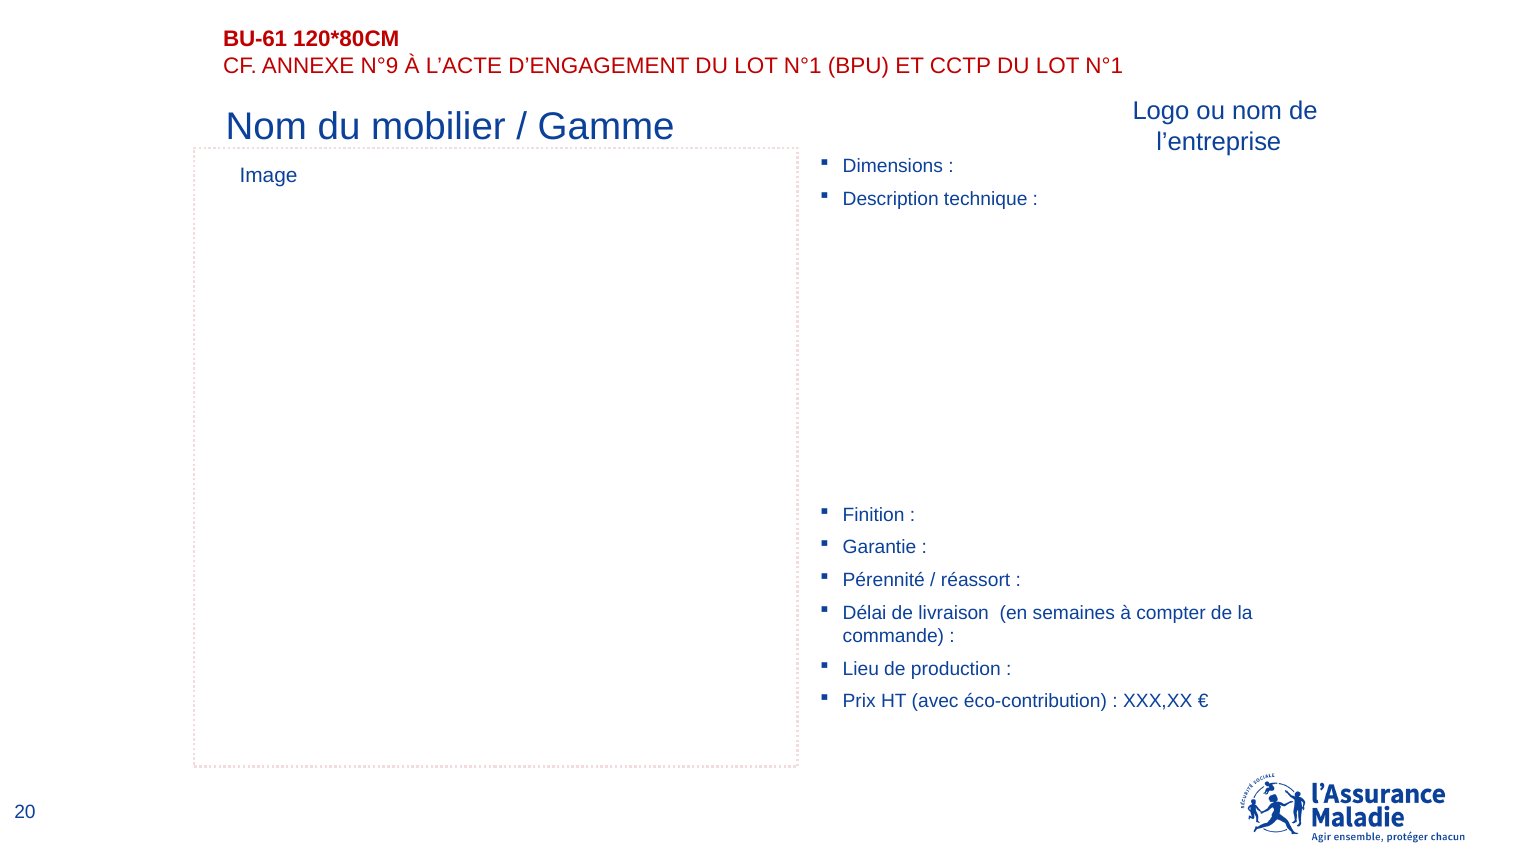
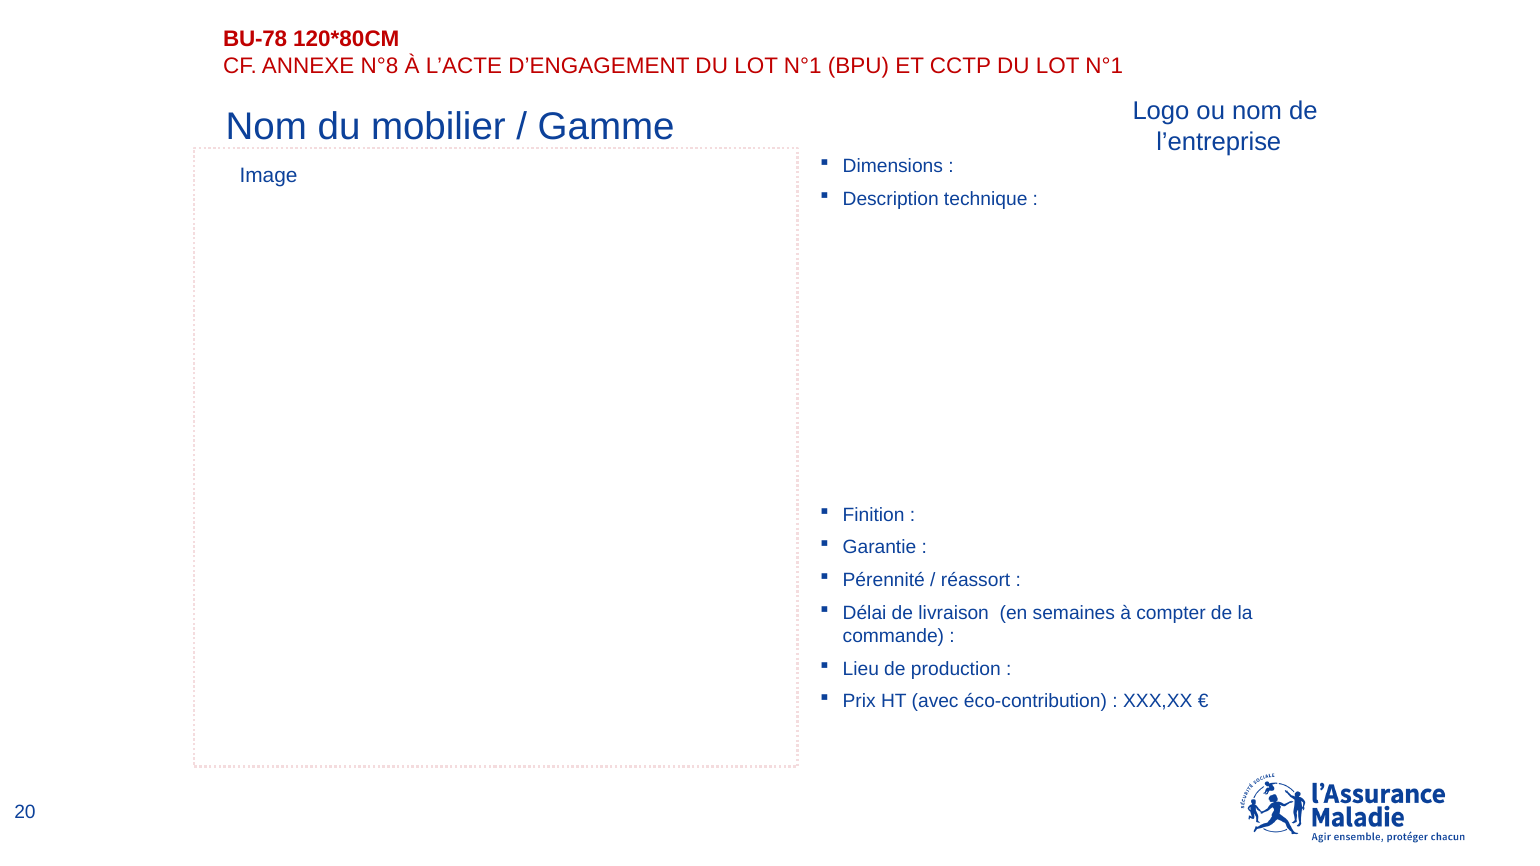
BU-61: BU-61 -> BU-78 (255, 39)
N°9: N°9 -> N°8 (380, 66)
